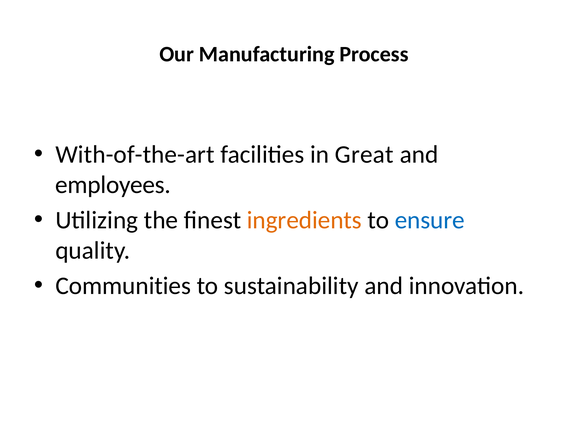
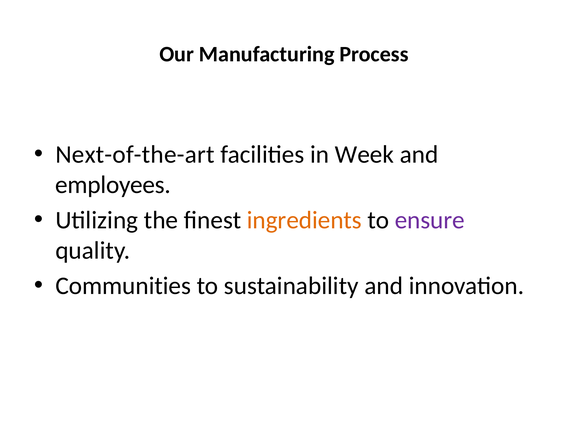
With-of-the-art: With-of-the-art -> Next-of-the-art (135, 155)
Great: Great -> Week (364, 155)
ensure colour: blue -> purple (430, 220)
